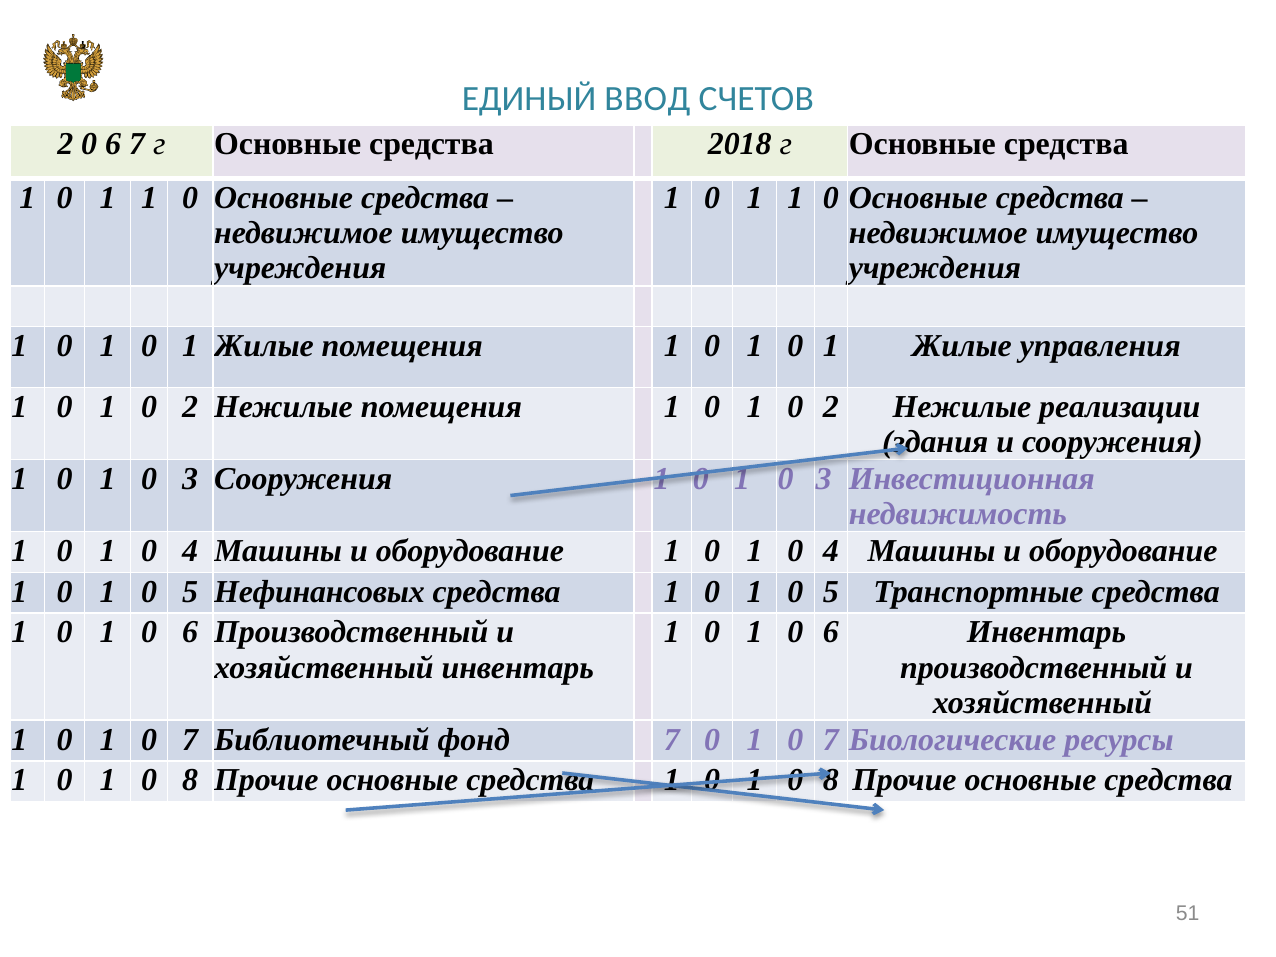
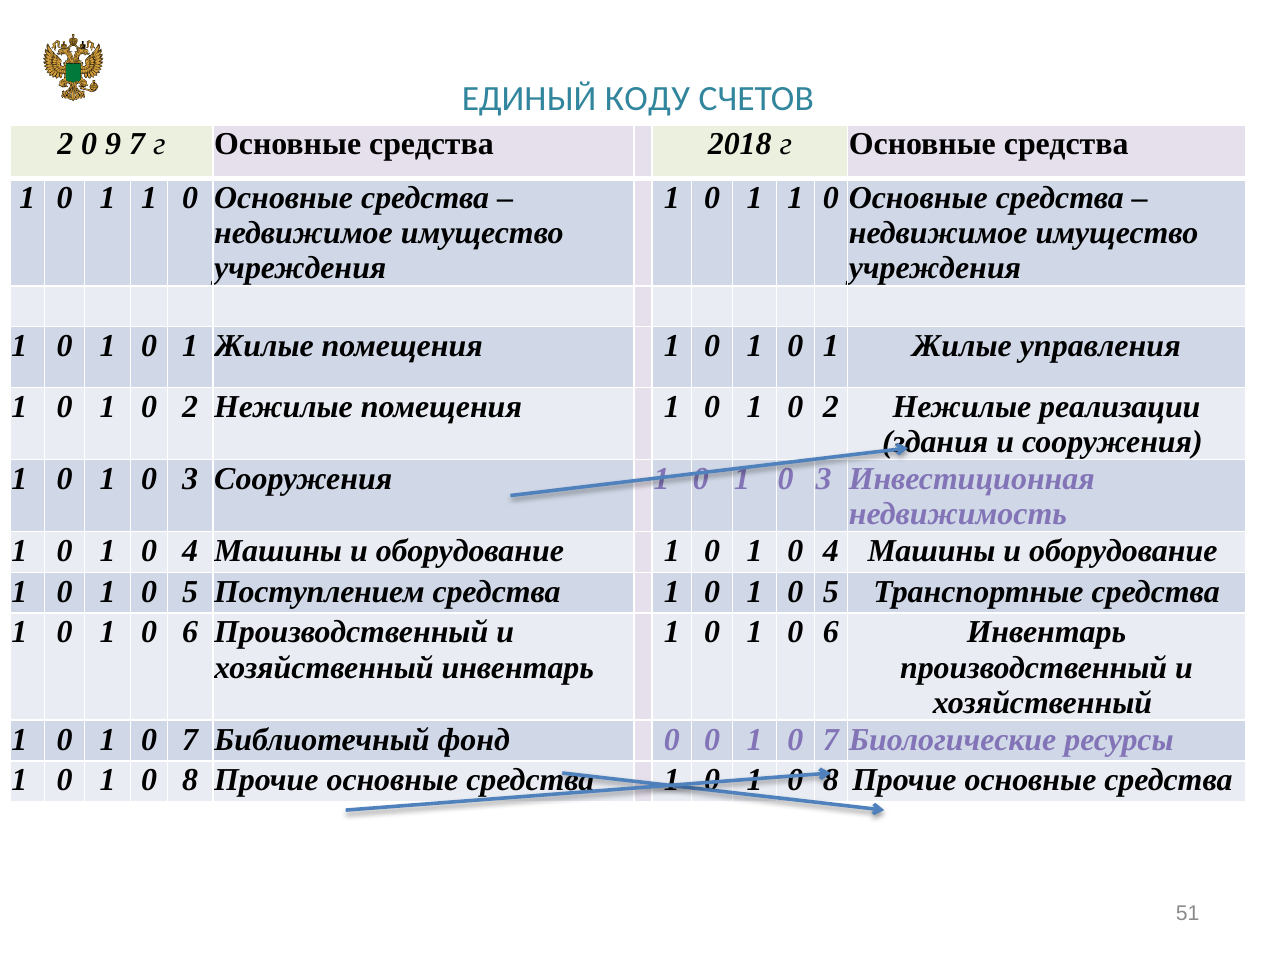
ВВОД: ВВОД -> КОДУ (647, 99)
2 0 6: 6 -> 9 (113, 144)
Нефинансовых: Нефинансовых -> Поступлением (319, 592)
фонд 7: 7 -> 0 (672, 740)
